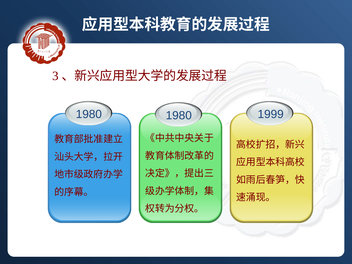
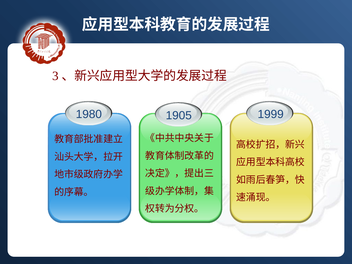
1980: 1980 -> 1905 (179, 115)
